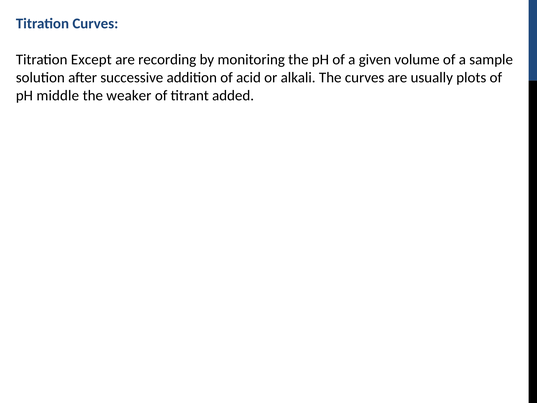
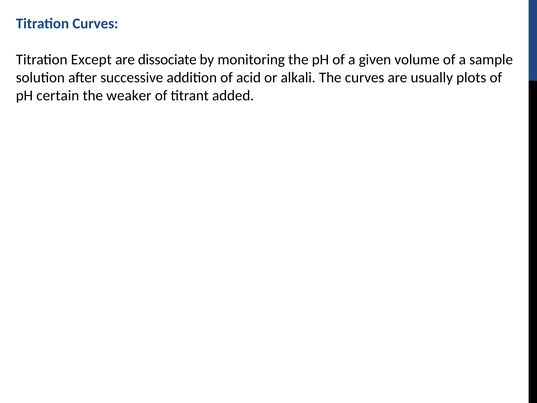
recording: recording -> dissociate (167, 60)
middle: middle -> certain (58, 95)
